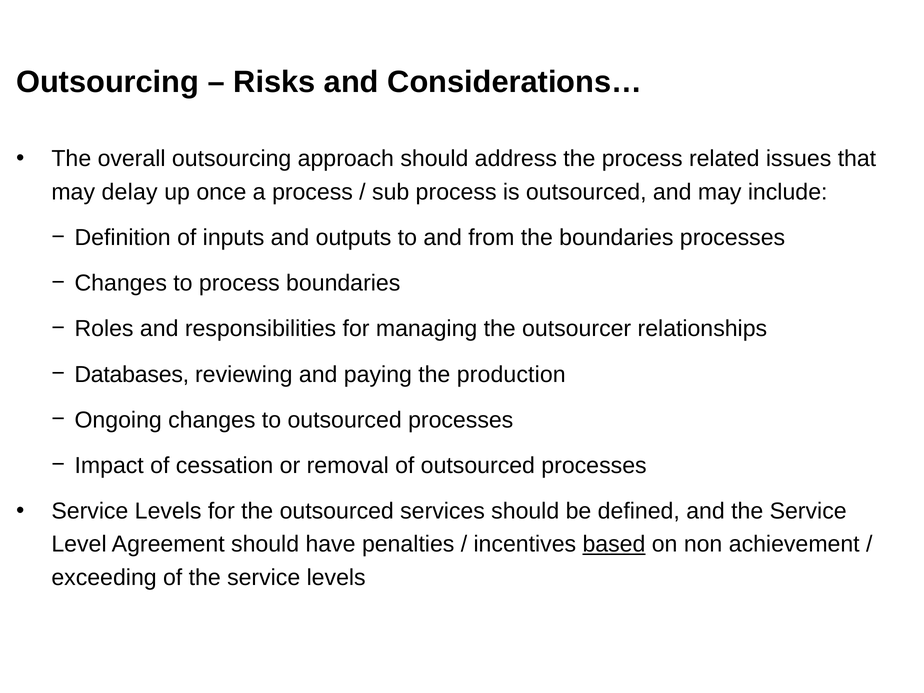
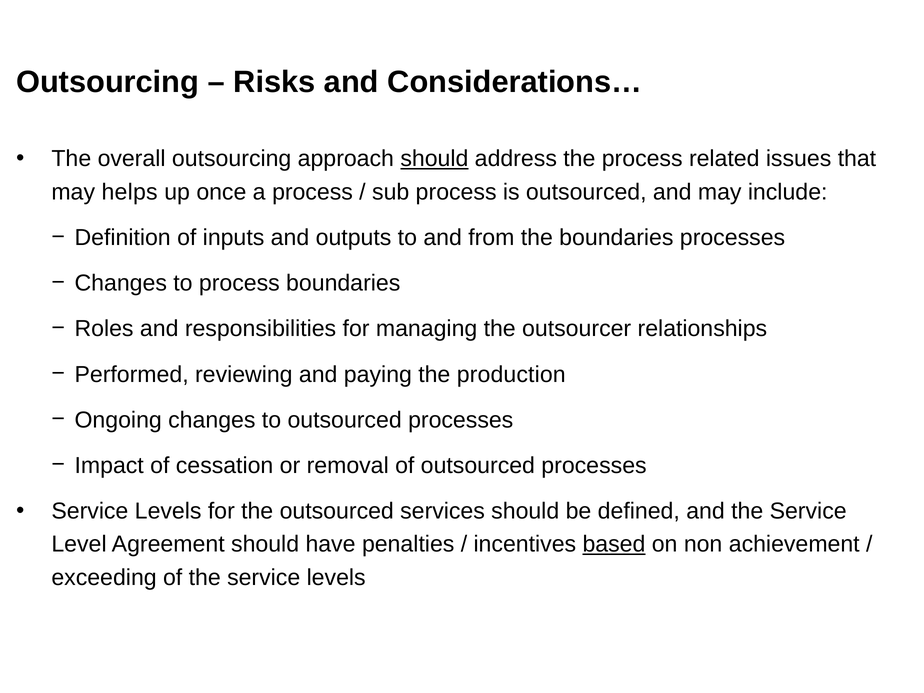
should underline: none -> present (434, 159)
delay: delay -> helps (130, 192)
Databases: Databases -> Performed (132, 374)
